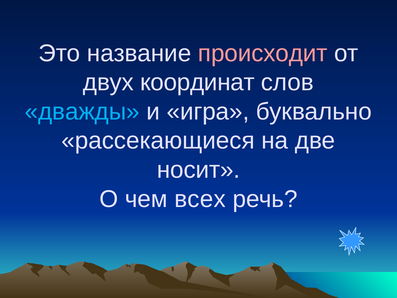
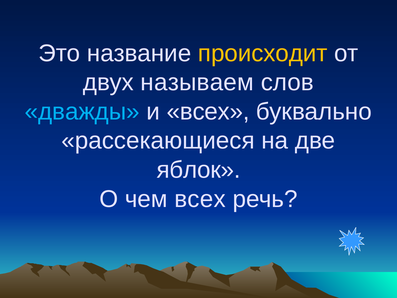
происходит colour: pink -> yellow (263, 53)
координат: координат -> называем (197, 82)
и игра: игра -> всех (208, 112)
носит: носит -> яблок (199, 170)
